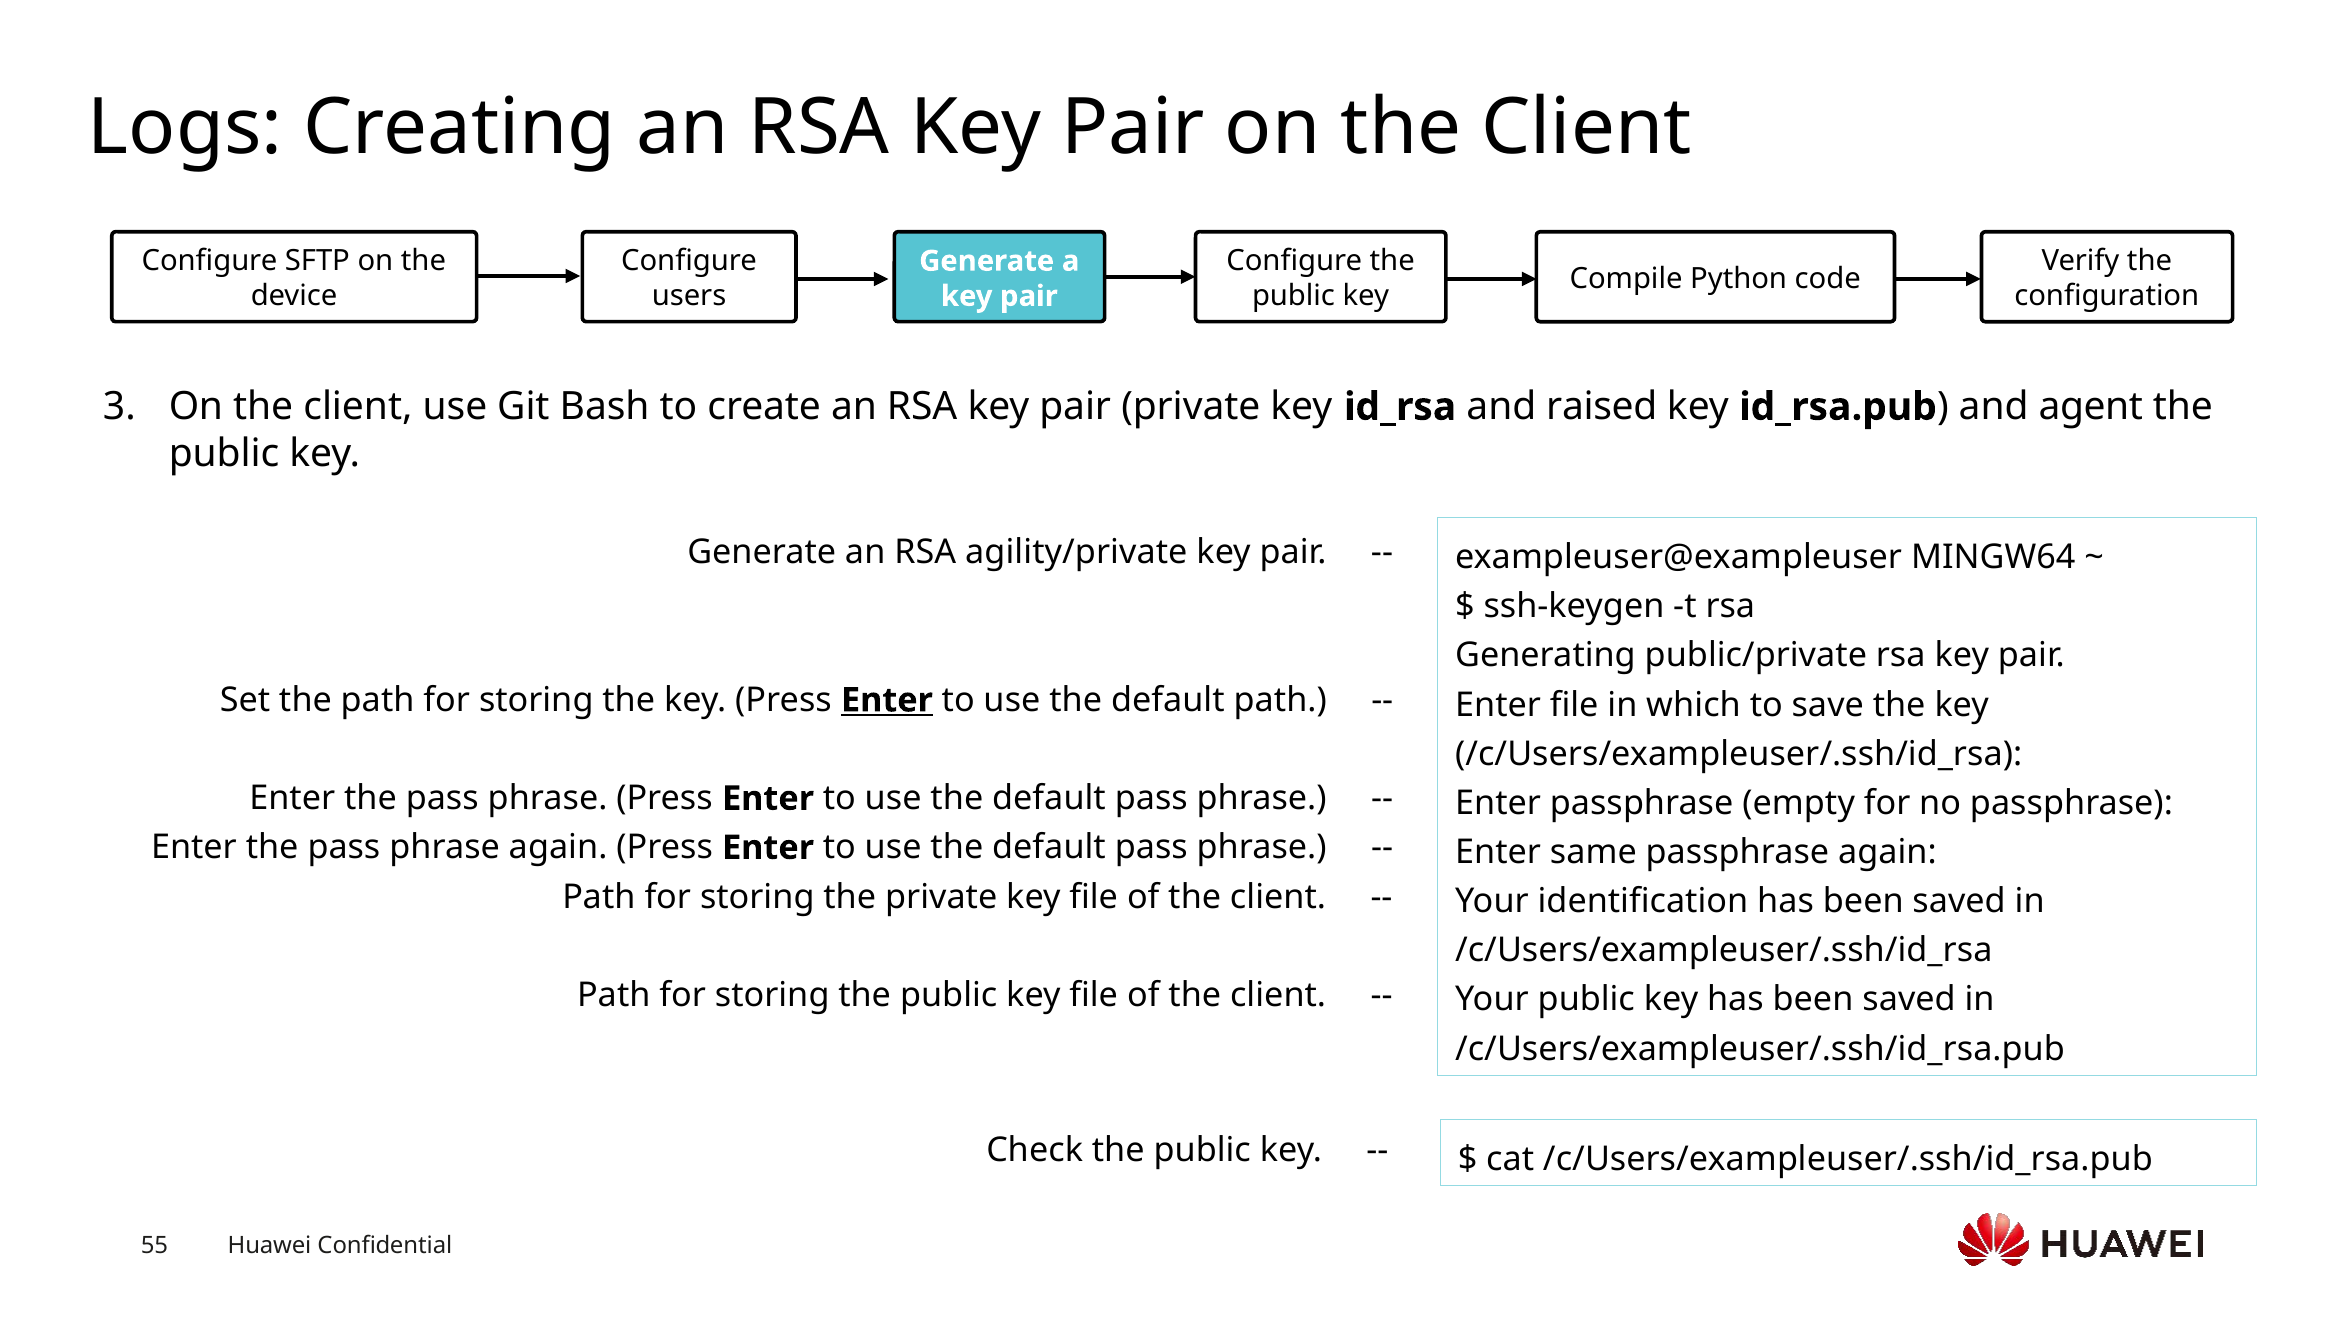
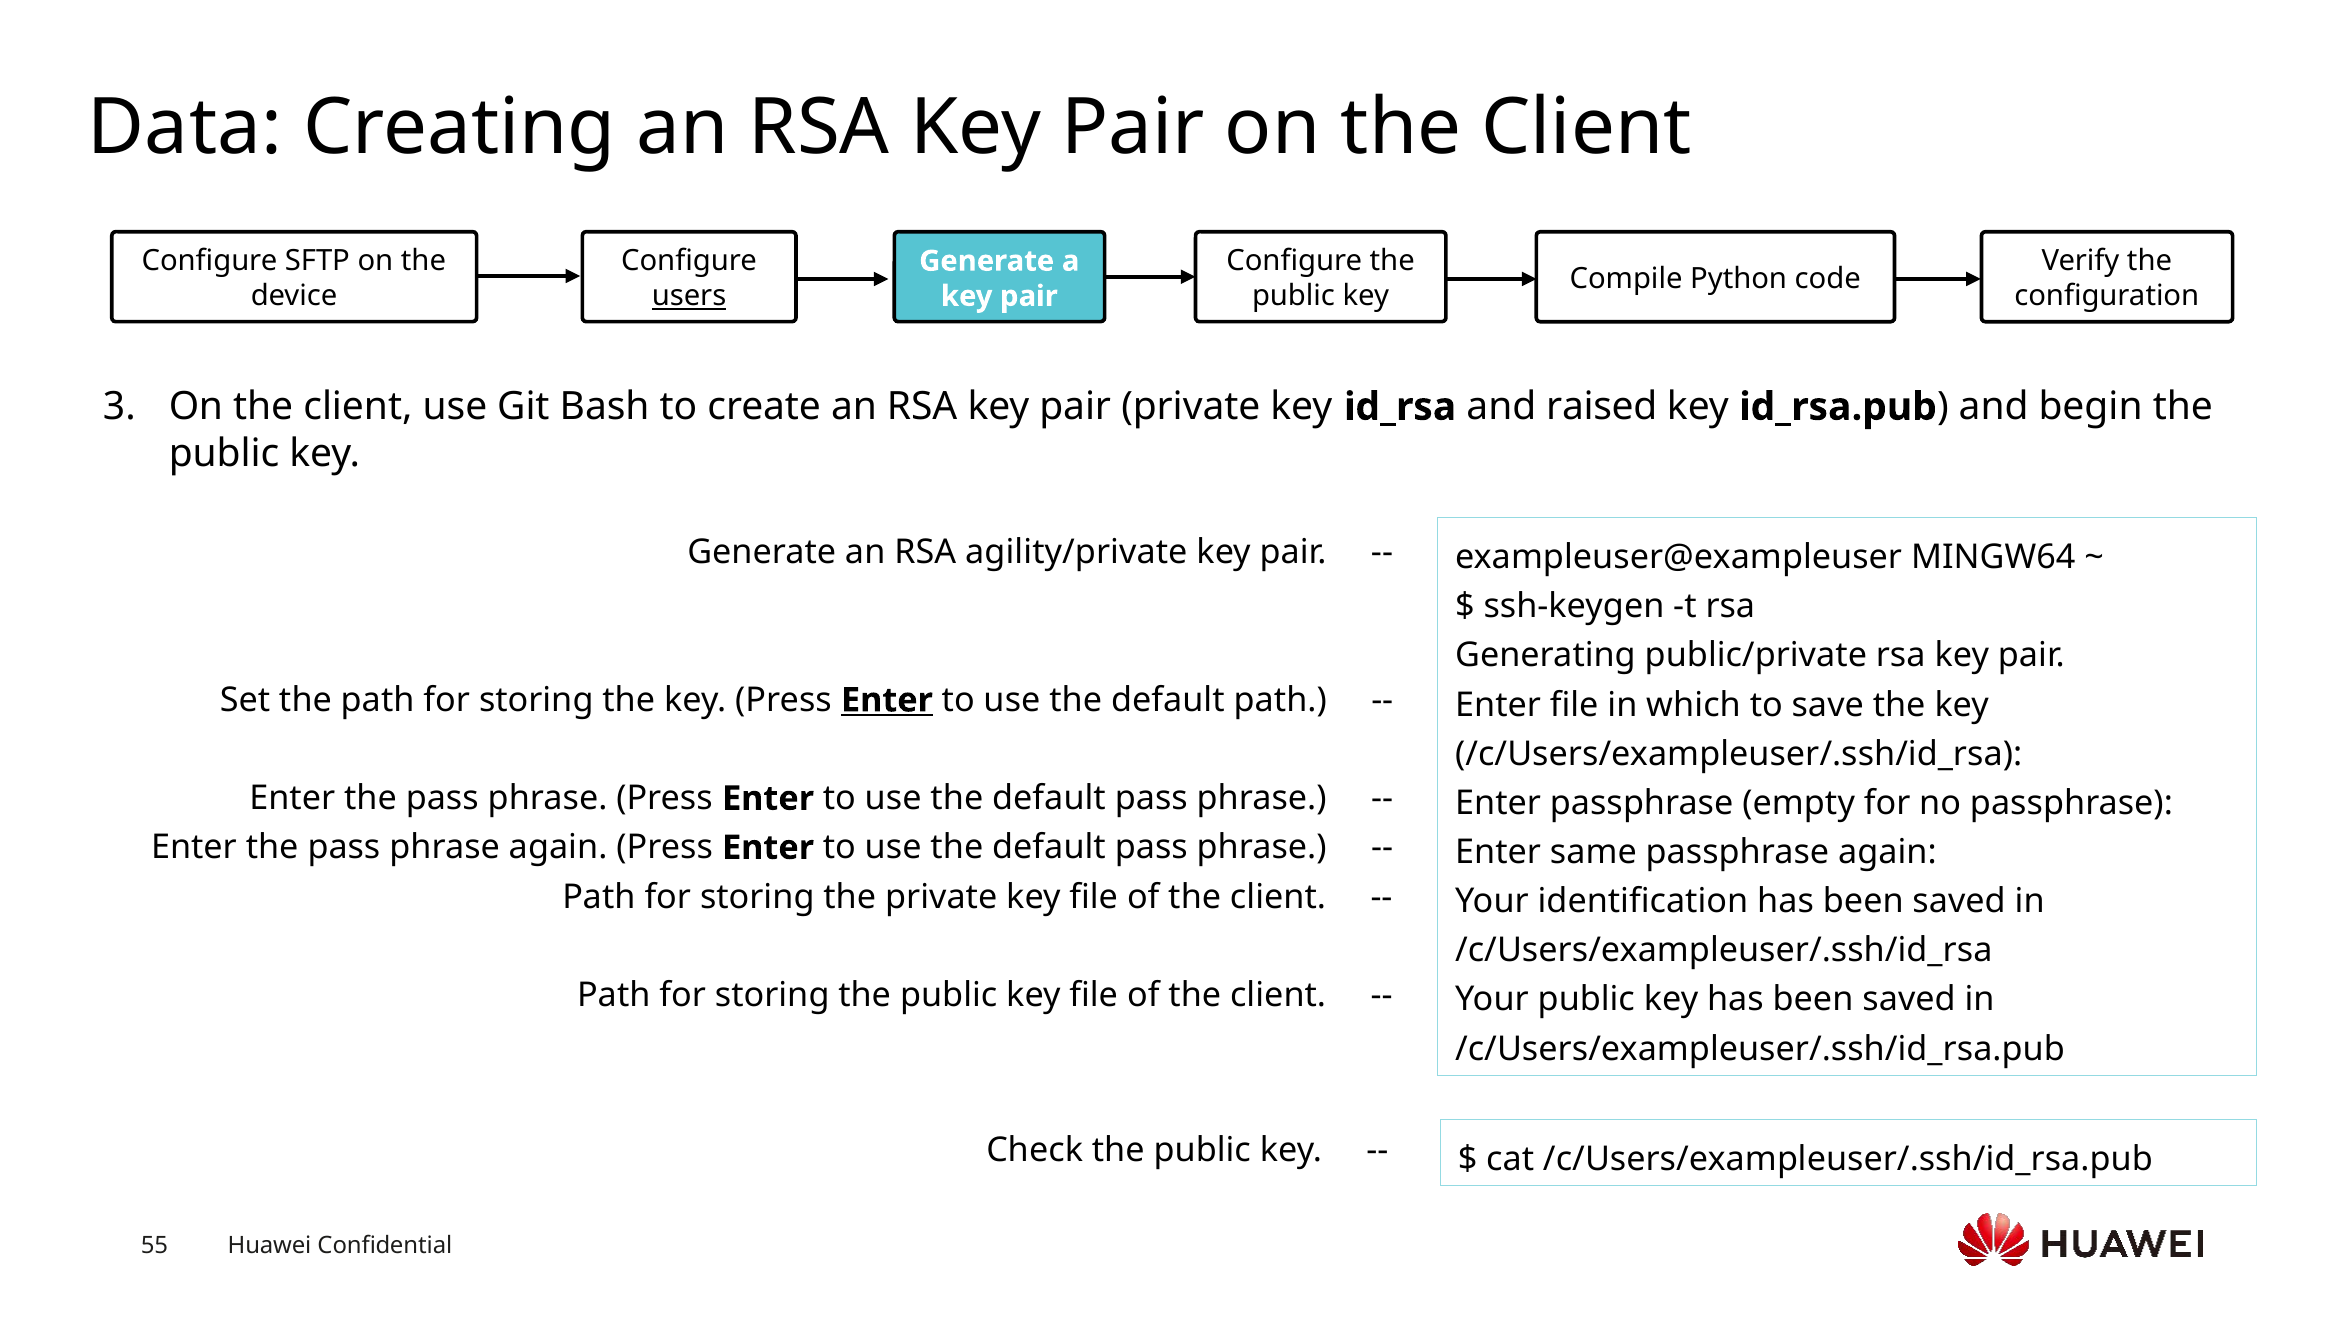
Logs: Logs -> Data (185, 128)
users underline: none -> present (689, 296)
agent: agent -> begin (2091, 407)
